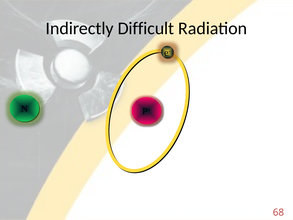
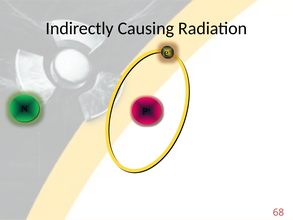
Difficult: Difficult -> Causing (146, 28)
